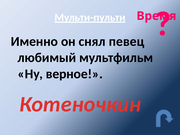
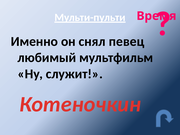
верное: верное -> служит (74, 74)
